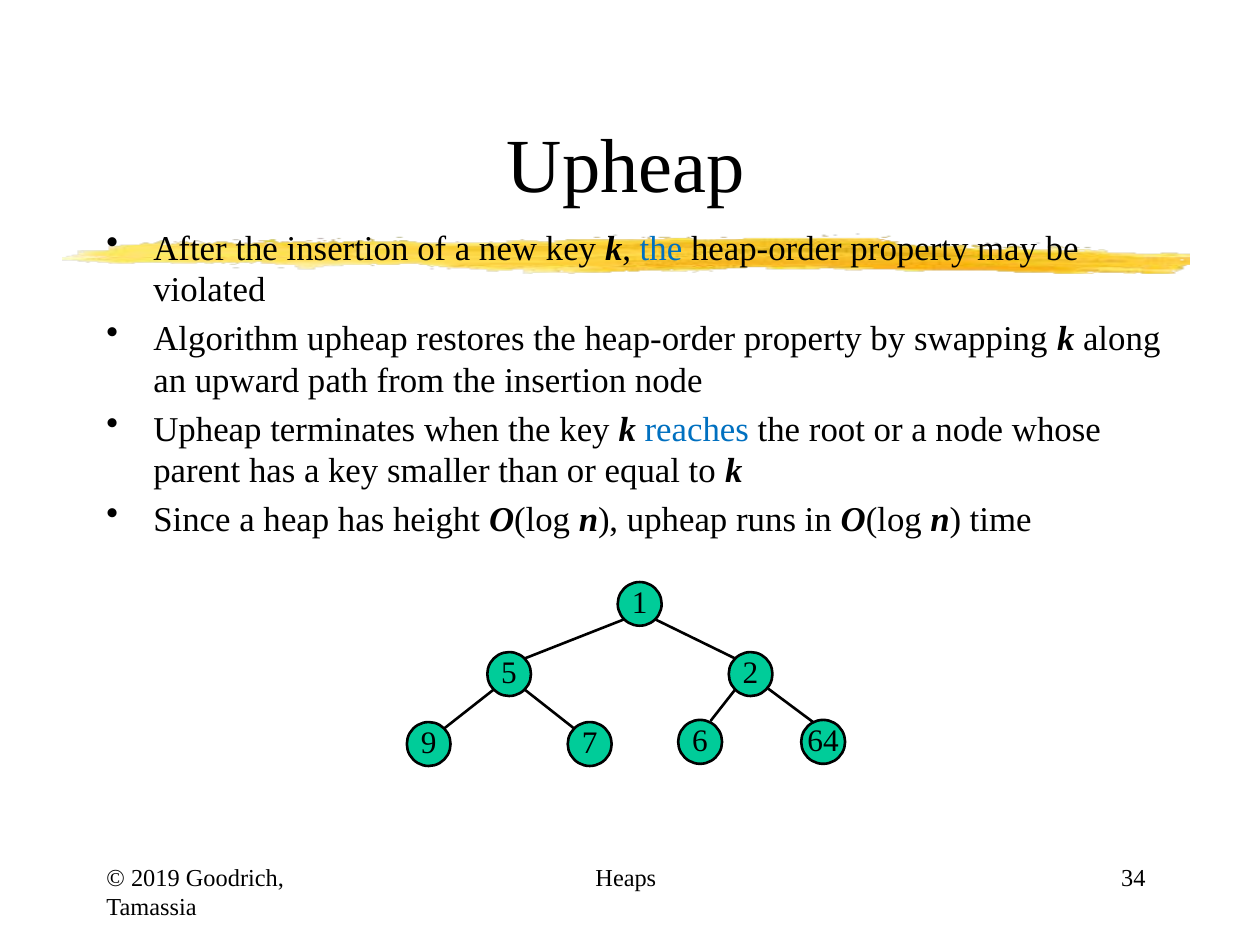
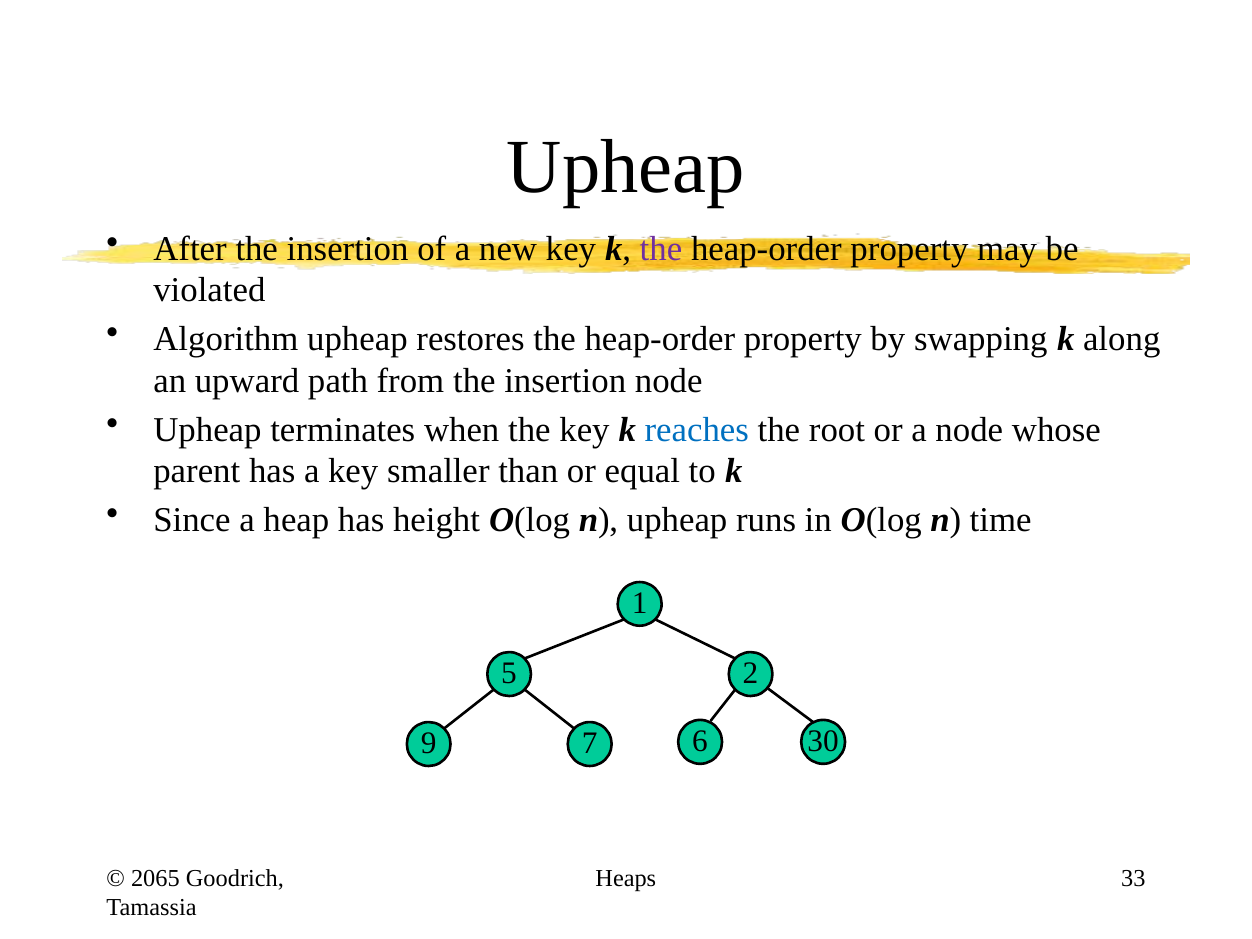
the colour: blue -> purple (661, 249)
64: 64 -> 30 (823, 741)
2019: 2019 -> 2065 (155, 878)
34: 34 -> 33 (1133, 878)
